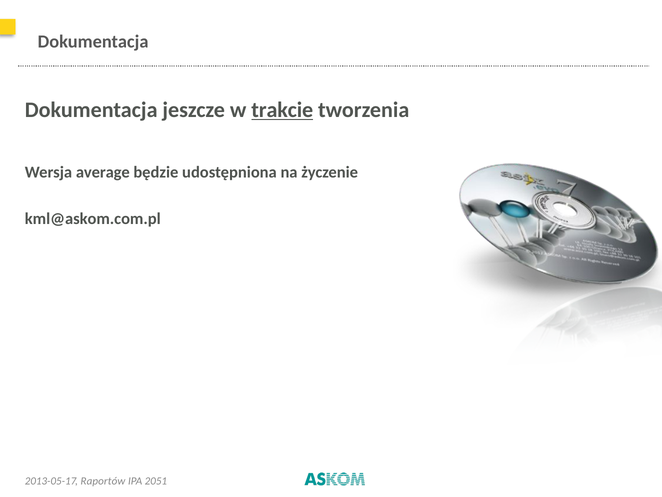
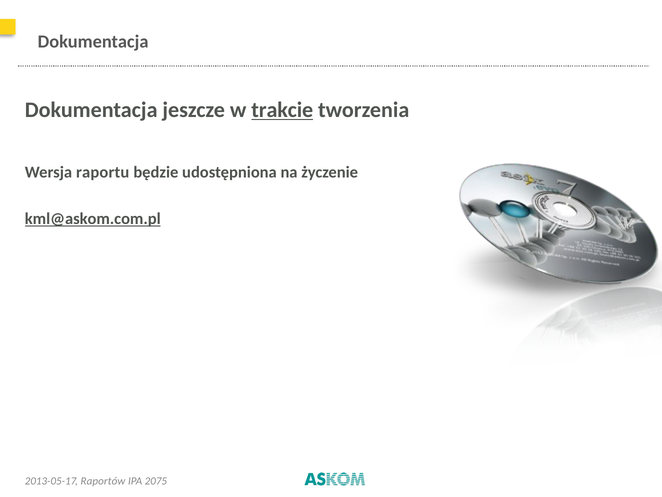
average: average -> raportu (103, 172)
kml@askom.com.pl underline: none -> present (93, 218)
2051: 2051 -> 2075 (156, 481)
